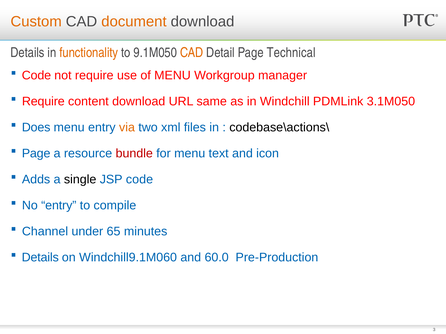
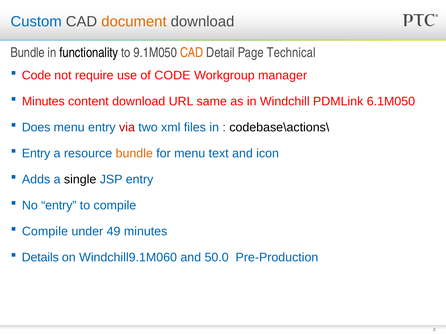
Custom colour: orange -> blue (36, 22)
Details: Details -> Bundle (28, 53)
functionality colour: orange -> black (89, 53)
of MENU: MENU -> CODE (172, 76)
Require: Require -> Minutes (43, 102)
3.1M050: 3.1M050 -> 6.1M050 (391, 102)
via colour: orange -> red (127, 128)
Page: Page -> Entry (36, 154)
bundle colour: red -> orange (134, 154)
JSP code: code -> entry (140, 180)
Channel: Channel -> Compile (45, 232)
65: 65 -> 49 (114, 232)
60.0: 60.0 -> 50.0 (217, 258)
